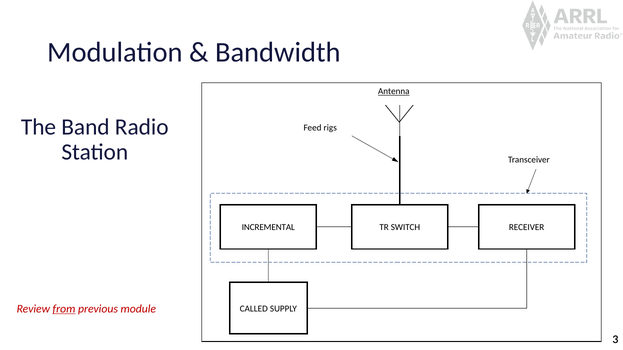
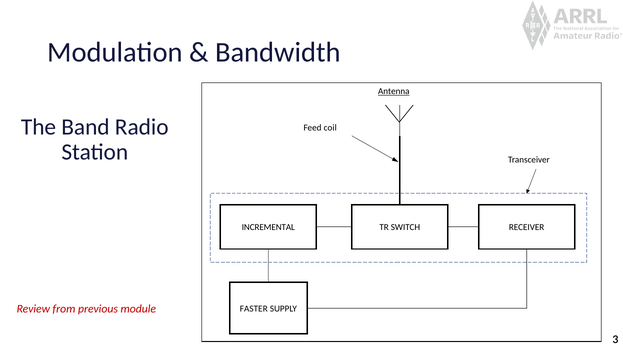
rigs: rigs -> coil (330, 128)
from underline: present -> none (64, 309)
CALLED: CALLED -> FASTER (254, 309)
